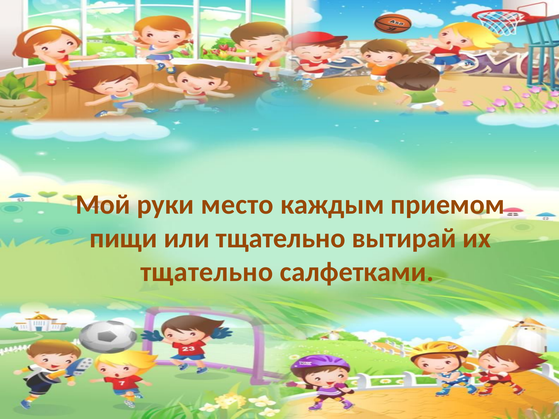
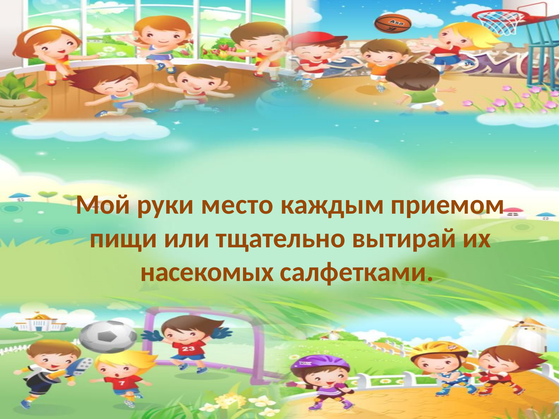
тщательно: тщательно -> насекомых (207, 272)
